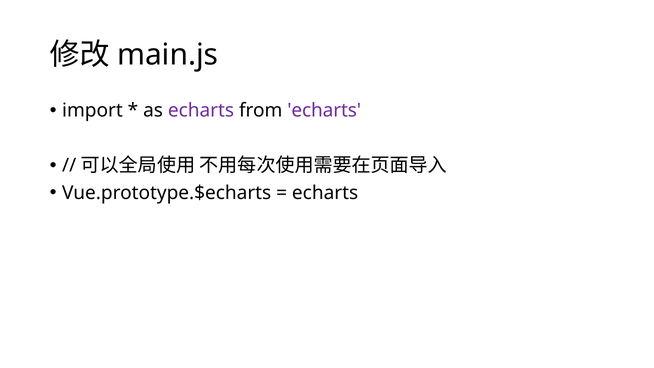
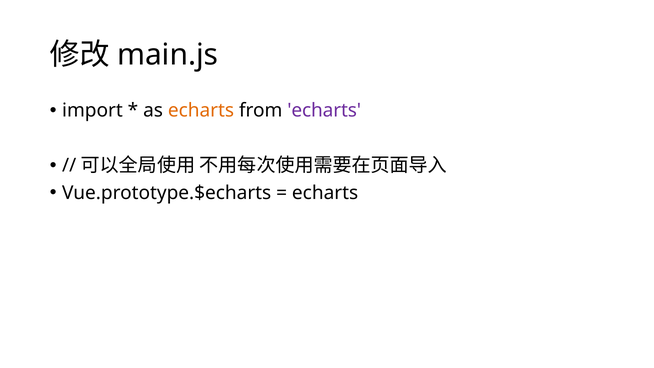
echarts colour: purple -> orange (201, 111)
